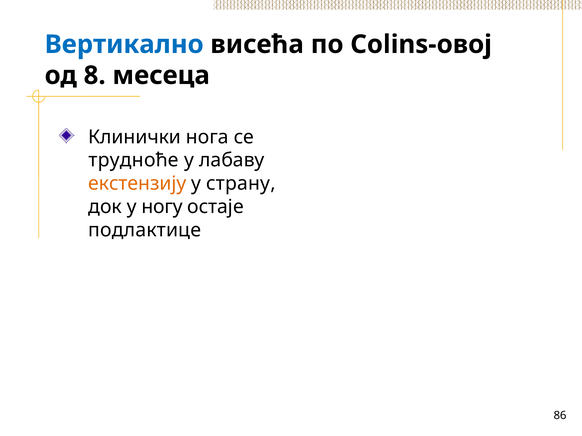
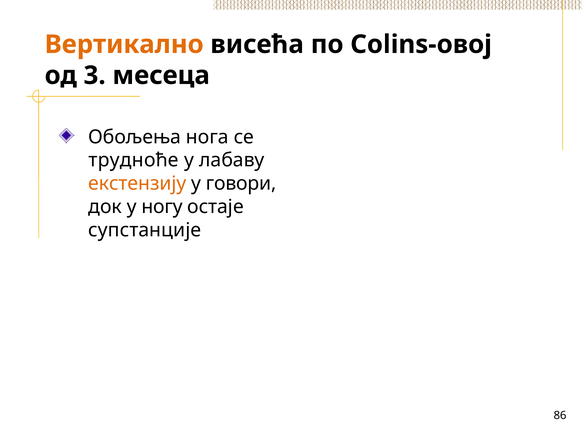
Вертикално colour: blue -> orange (124, 44)
8: 8 -> 3 (95, 76)
Клинички: Клинички -> Обољења (135, 137)
страну: страну -> говори (241, 184)
подлактице: подлактице -> супстанције (145, 230)
